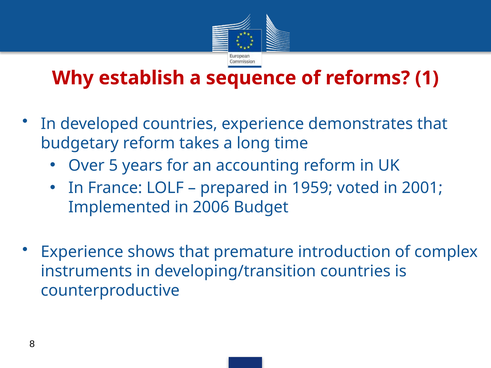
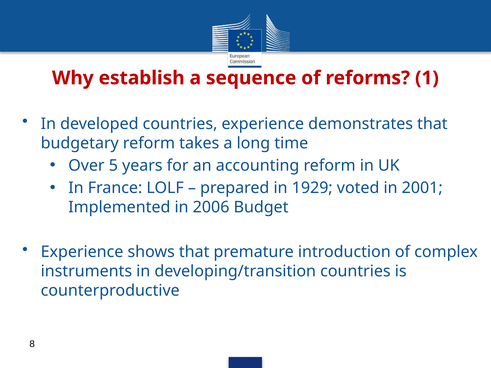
1959: 1959 -> 1929 (312, 188)
